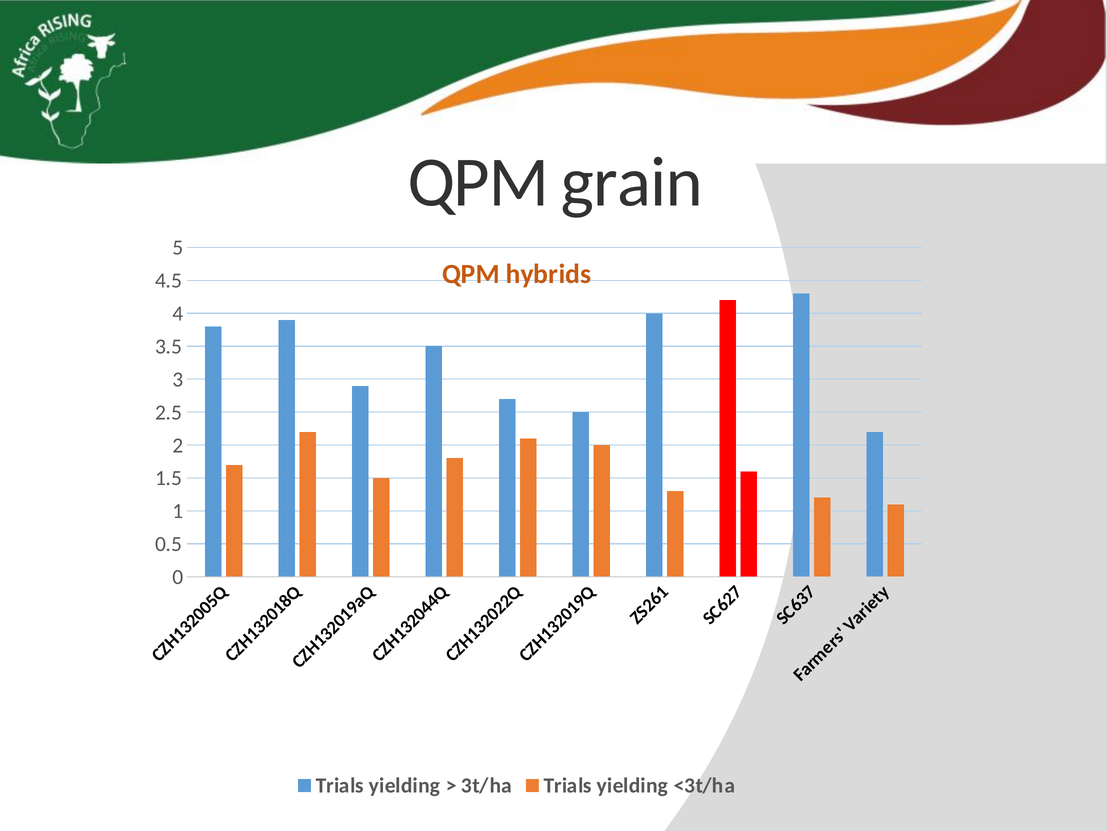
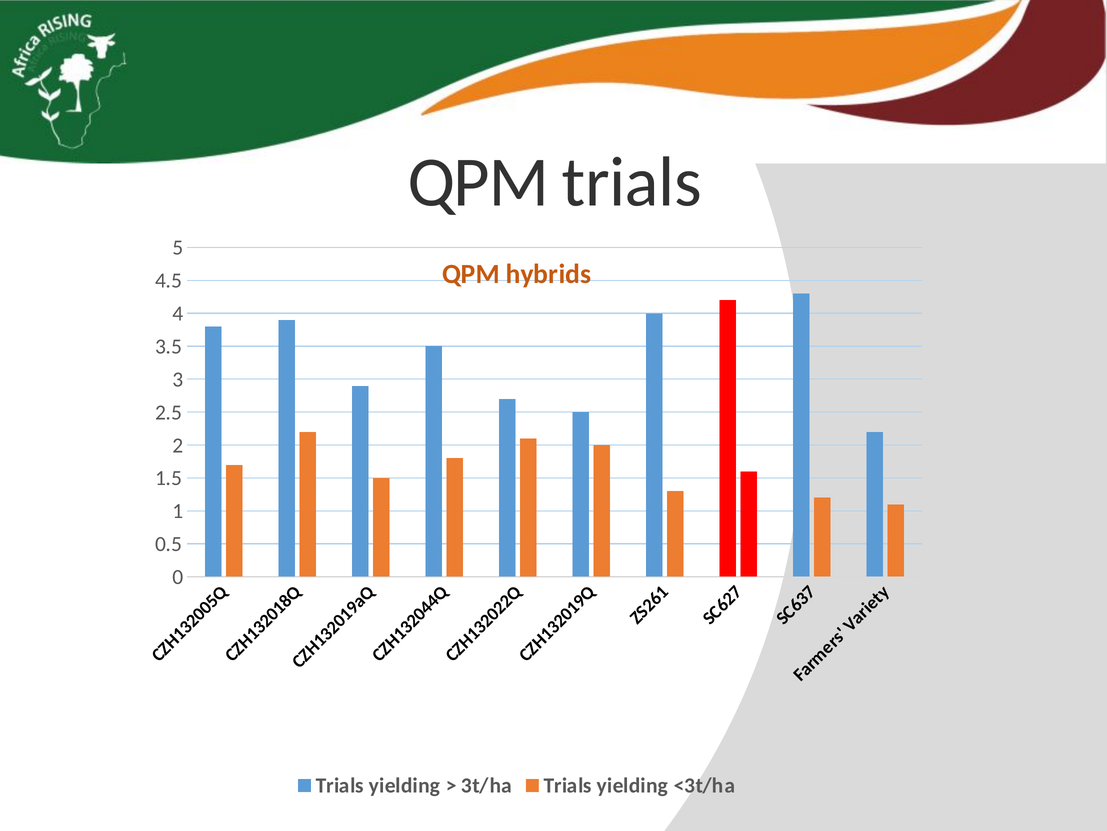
QPM grain: grain -> trials (632, 182)
